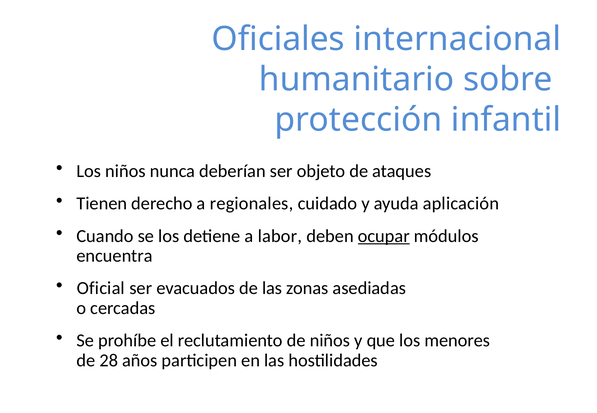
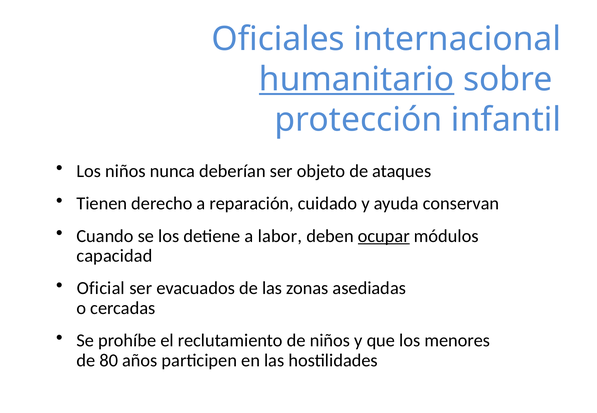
humanitario underline: none -> present (357, 80)
regionales: regionales -> reparación (252, 204)
aplicación: aplicación -> conservan (461, 204)
encuentra: encuentra -> capacidad (114, 256)
28: 28 -> 80 (109, 361)
